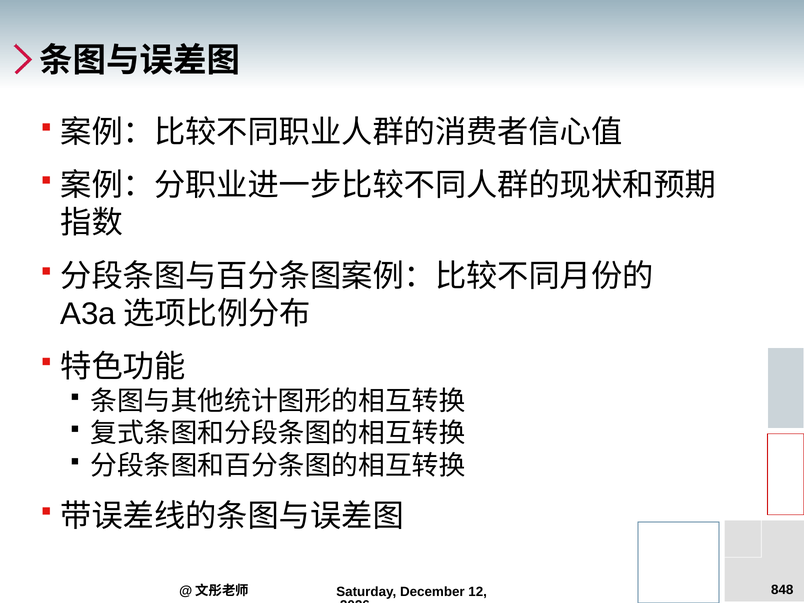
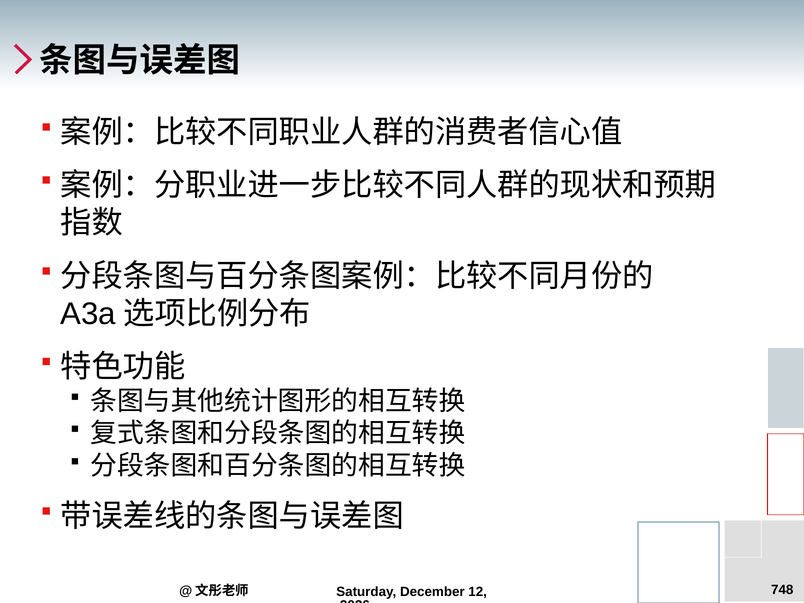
848: 848 -> 748 (782, 590)
